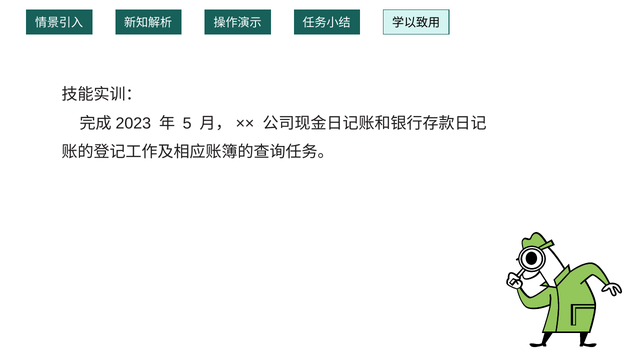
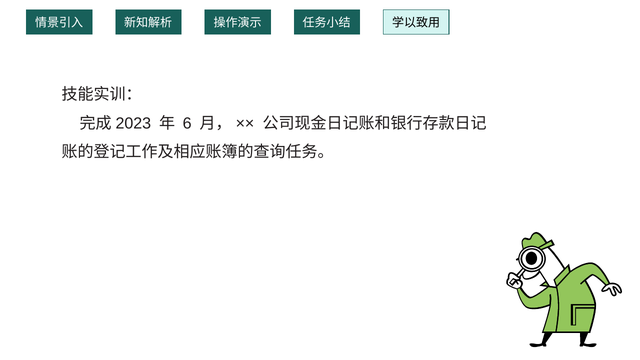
5: 5 -> 6 (187, 123)
